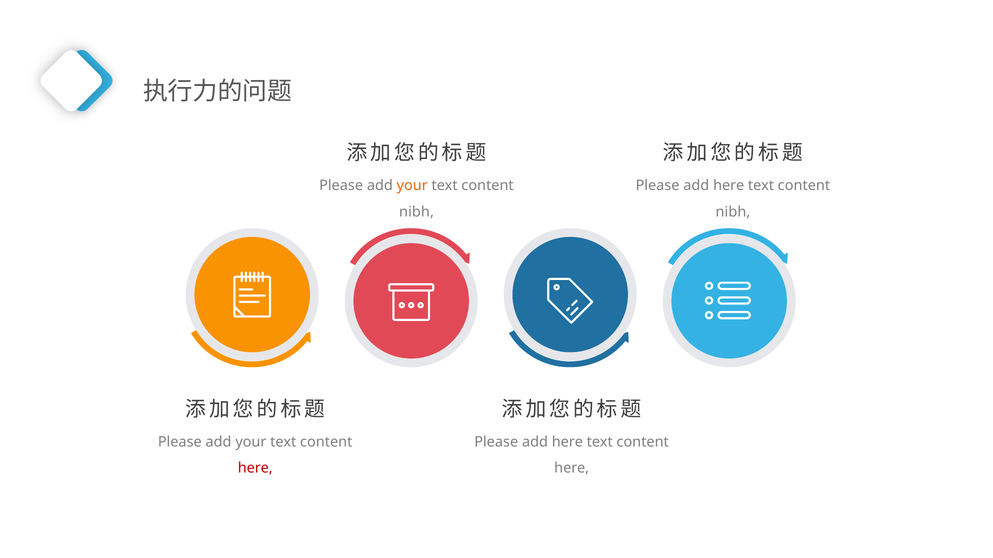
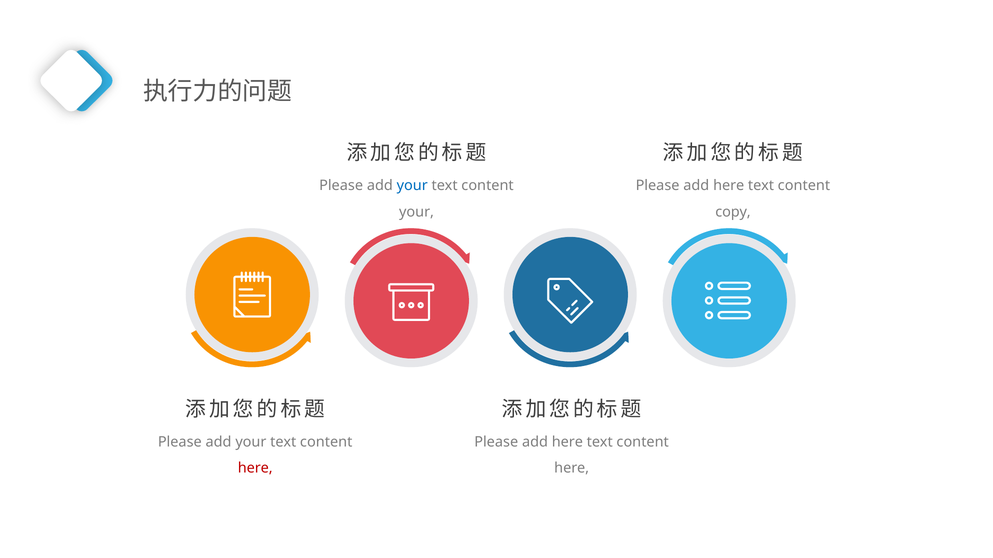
your colour: orange -> blue (412, 186)
nibh: nibh -> your (417, 212)
nibh: nibh -> copy (733, 212)
